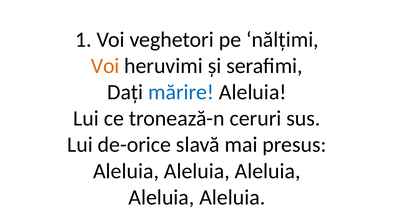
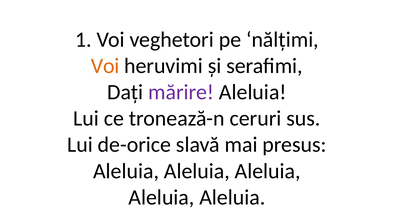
mărire colour: blue -> purple (181, 92)
